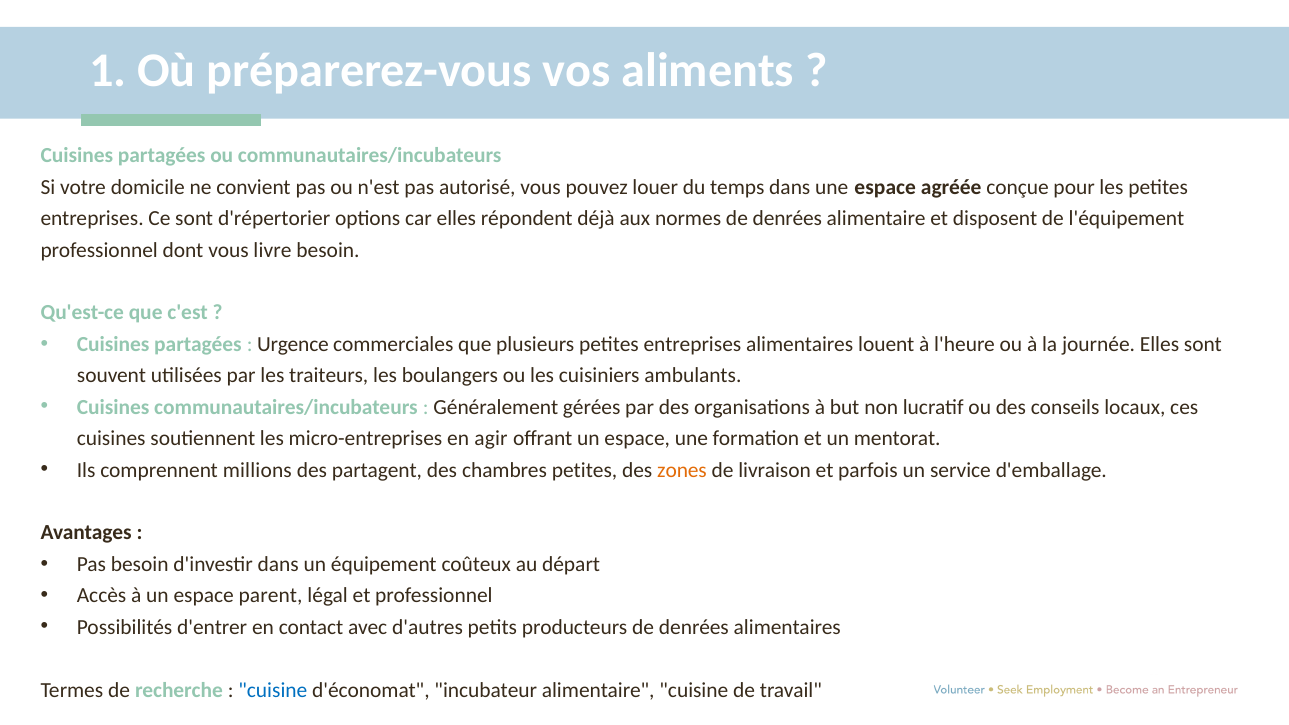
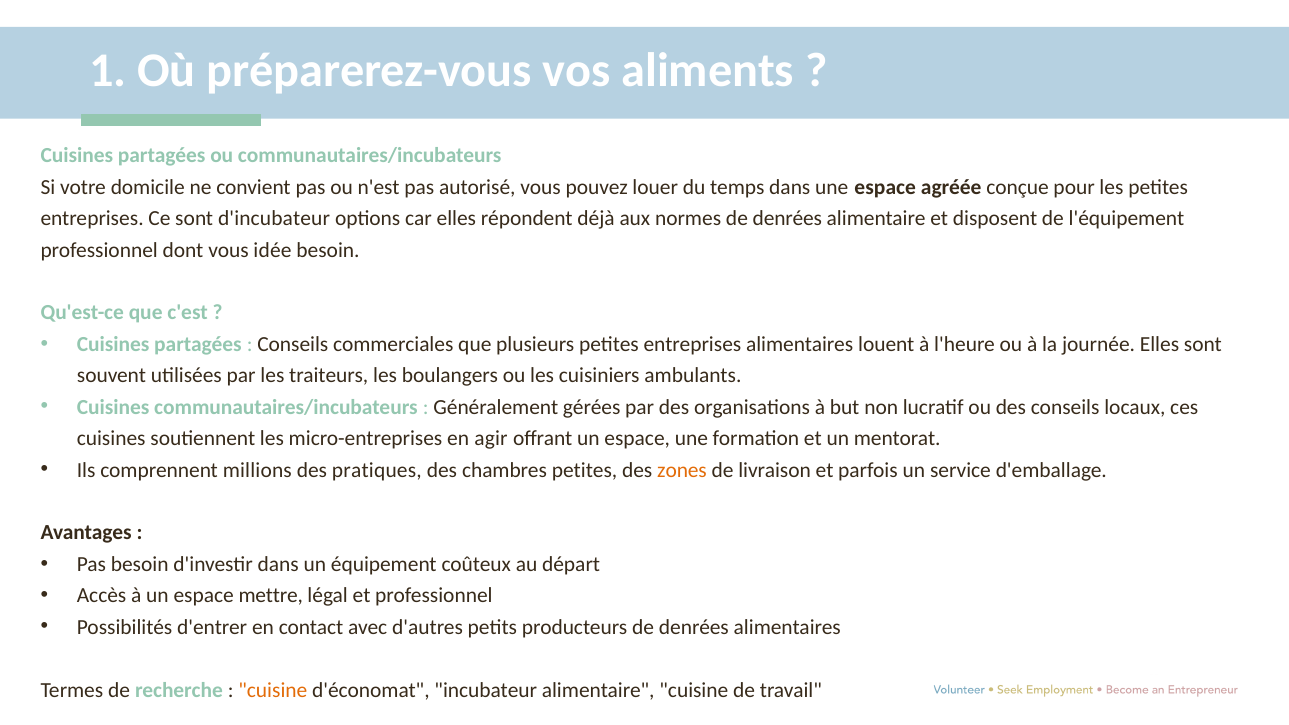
d'répertorier: d'répertorier -> d'incubateur (274, 219)
livre: livre -> idée (273, 250)
Urgence: Urgence -> Conseils (293, 344)
partagent: partagent -> pratiques (377, 470)
parent: parent -> mettre (271, 596)
cuisine colour: blue -> orange (273, 690)
